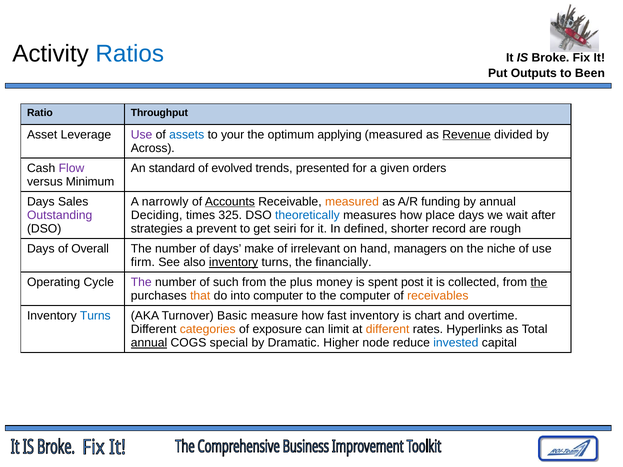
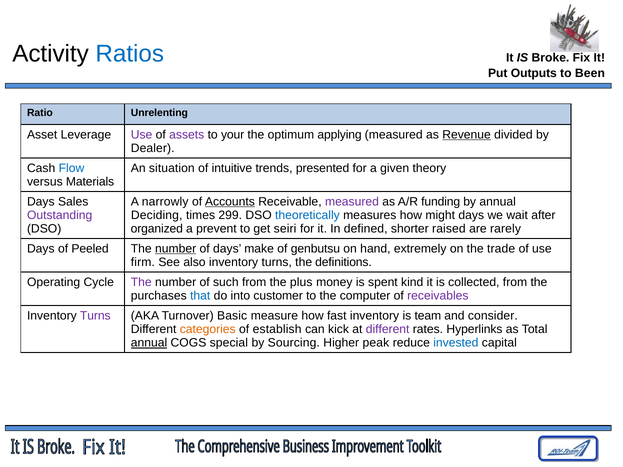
Throughput: Throughput -> Unrelenting (159, 113)
assets colour: blue -> purple (187, 135)
Across: Across -> Dealer (153, 148)
Flow colour: purple -> blue (71, 168)
standard: standard -> situation (172, 168)
evolved: evolved -> intuitive (232, 168)
orders: orders -> theory (429, 168)
Minimum: Minimum -> Materials (90, 182)
measured colour: orange -> purple (352, 202)
325: 325 -> 299 (230, 215)
place: place -> might (440, 215)
strategies: strategies -> organized (157, 229)
record: record -> raised (449, 229)
rough: rough -> rarely (506, 229)
Overall: Overall -> Peeled (90, 249)
number underline: none -> present (176, 249)
irrelevant: irrelevant -> genbutsu (315, 249)
managers: managers -> extremely (420, 249)
niche: niche -> trade (501, 249)
inventory underline: present -> none (234, 262)
financially: financially -> definitions (344, 262)
post: post -> kind (412, 282)
the underline: present -> none (539, 282)
that colour: orange -> blue (200, 296)
into computer: computer -> customer (278, 296)
receivables colour: orange -> purple (438, 296)
Turns colour: blue -> purple (95, 316)
chart: chart -> team (428, 316)
overtime: overtime -> consider (493, 316)
exposure: exposure -> establish (277, 329)
limit: limit -> kick (339, 329)
different colour: orange -> purple (388, 329)
Dramatic: Dramatic -> Sourcing (294, 343)
node: node -> peak (376, 343)
